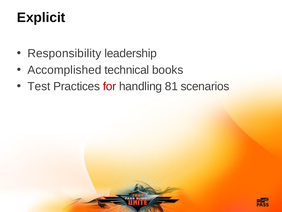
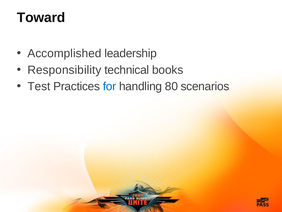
Explicit: Explicit -> Toward (41, 18)
Responsibility: Responsibility -> Accomplished (64, 53)
Accomplished: Accomplished -> Responsibility (64, 70)
for colour: red -> blue (110, 86)
81: 81 -> 80 (171, 86)
